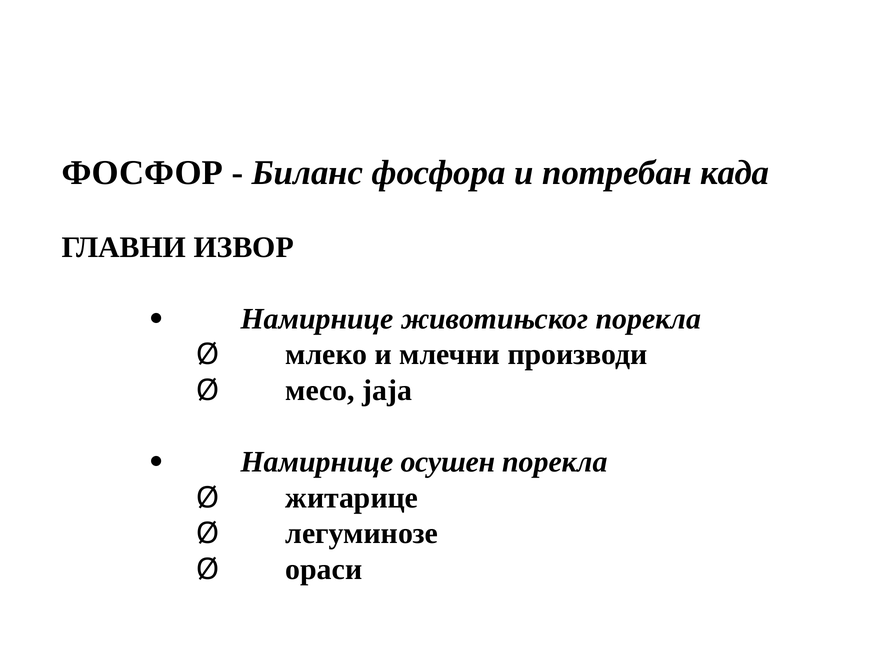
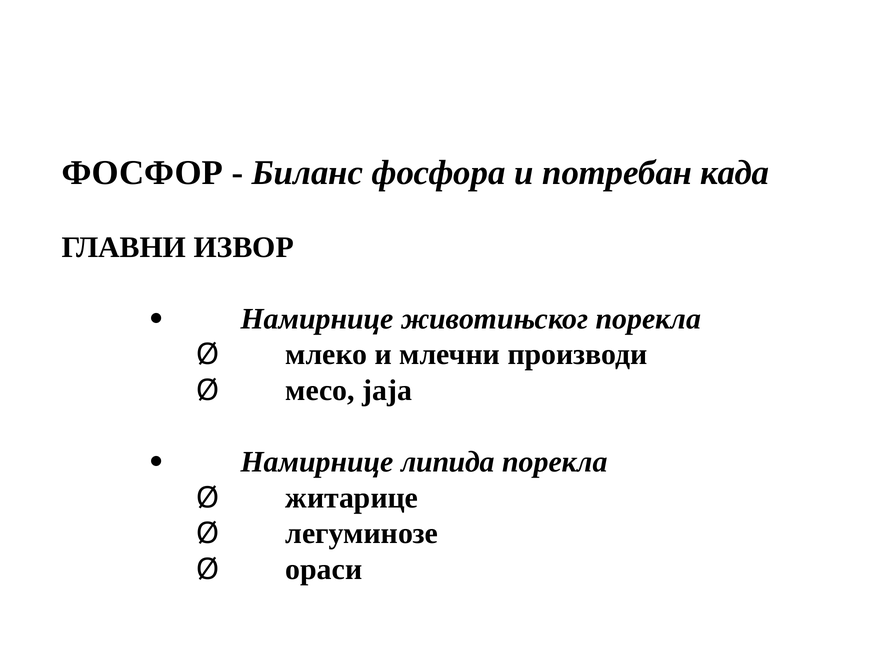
осушен: осушен -> липида (448, 462)
